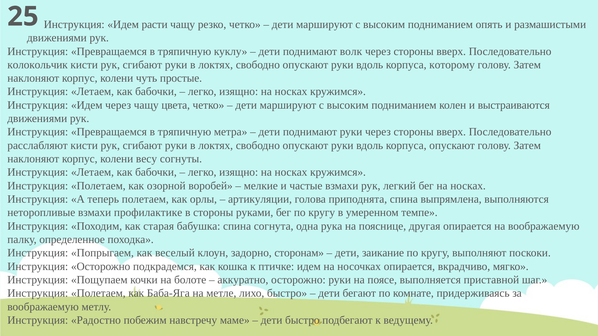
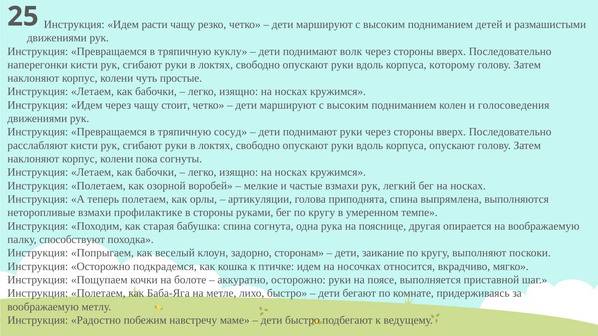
опять: опять -> детей (489, 24)
колокольчик: колокольчик -> наперегонки (38, 65)
цвета: цвета -> стоит (176, 105)
выстраиваются: выстраиваются -> голосоведения (514, 105)
метра: метра -> сосуд (231, 132)
весу: весу -> пока (147, 159)
определенное: определенное -> способствуют (72, 240)
носочках опирается: опирается -> относится (409, 267)
